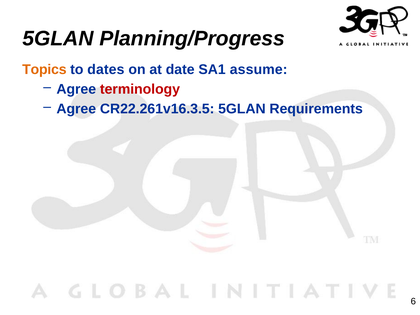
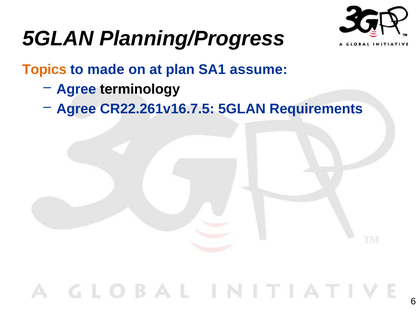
dates: dates -> made (106, 70)
date: date -> plan (180, 70)
terminology colour: red -> black (140, 89)
CR22.261v16.3.5: CR22.261v16.3.5 -> CR22.261v16.7.5 (157, 109)
